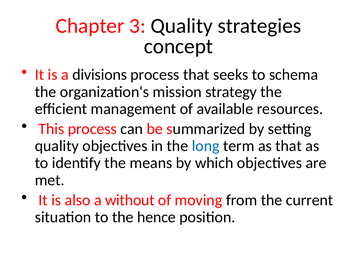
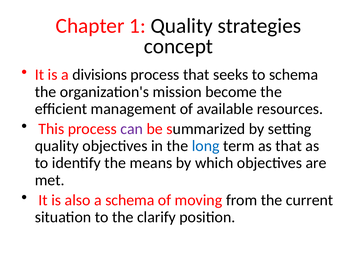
3: 3 -> 1 (137, 26)
strategy: strategy -> become (231, 92)
can colour: black -> purple (132, 129)
a without: without -> schema (130, 201)
hence: hence -> clarify (156, 218)
